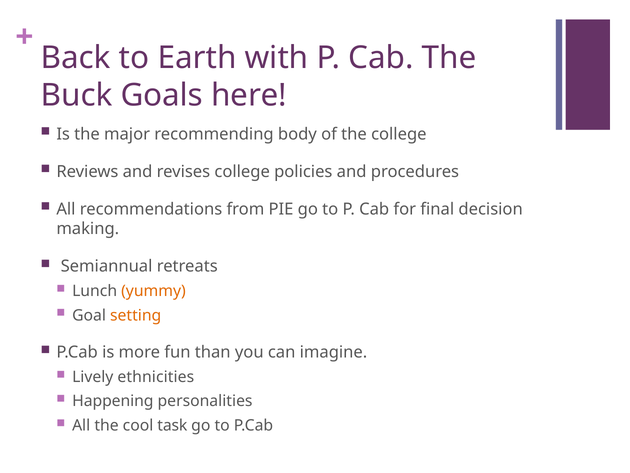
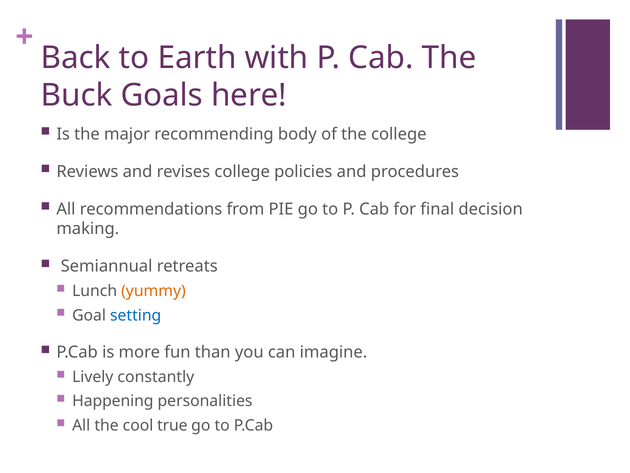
setting colour: orange -> blue (136, 315)
ethnicities: ethnicities -> constantly (156, 377)
task: task -> true (172, 425)
